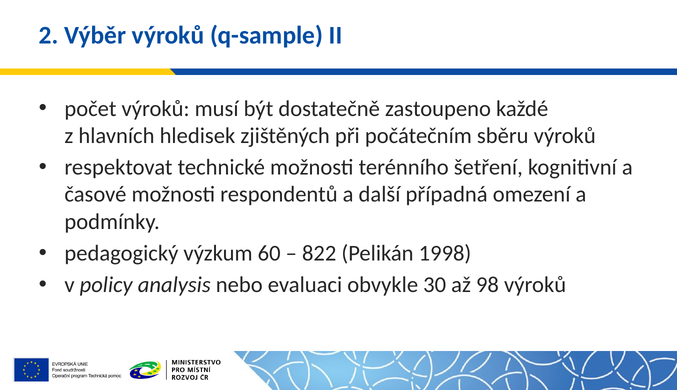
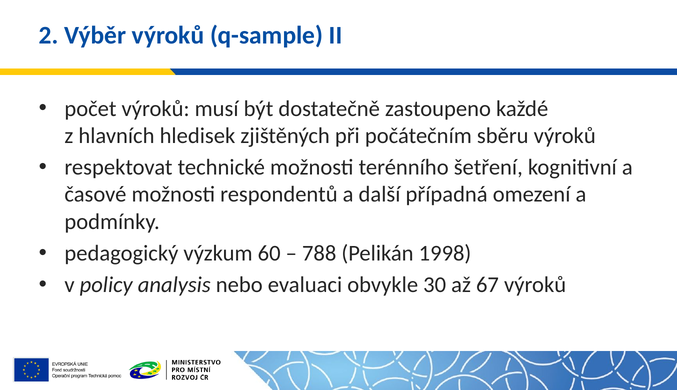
822: 822 -> 788 (319, 253)
98: 98 -> 67 (487, 285)
